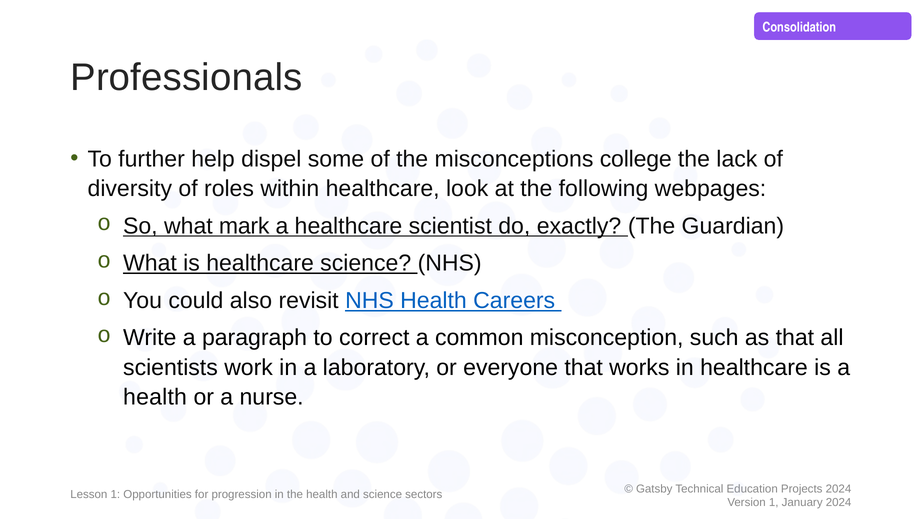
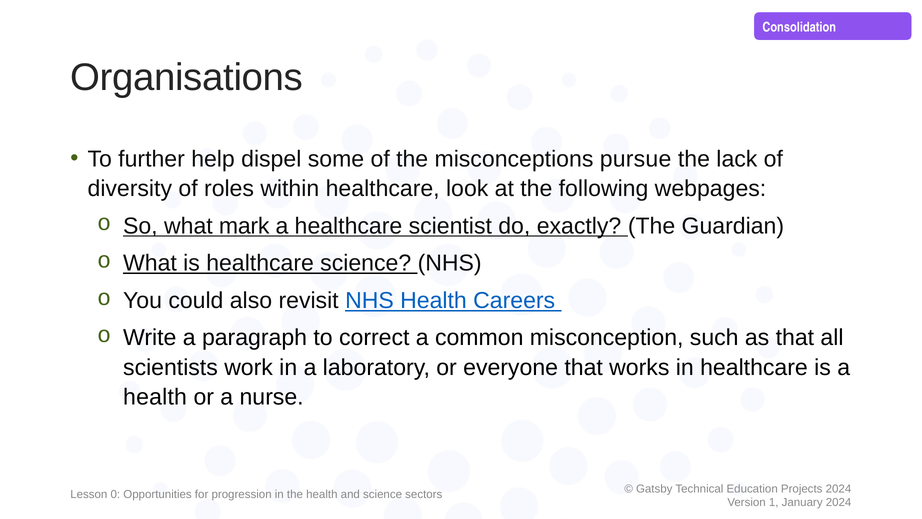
Professionals: Professionals -> Organisations (187, 77)
college: college -> pursue (636, 159)
Lesson 1: 1 -> 0 (115, 494)
